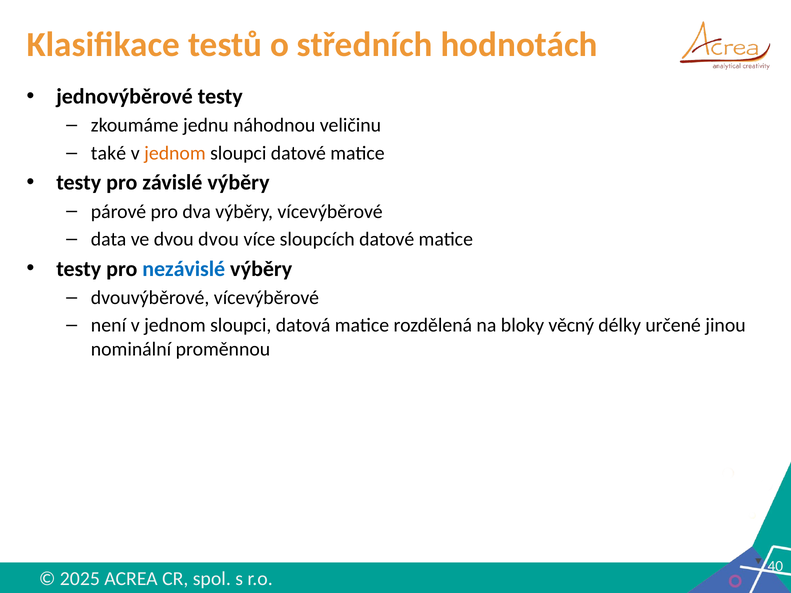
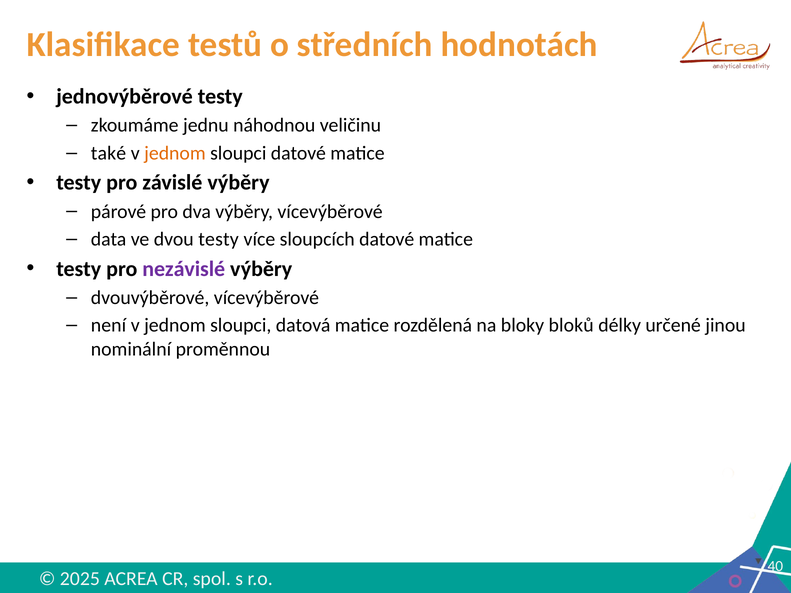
dvou dvou: dvou -> testy (219, 239)
nezávislé colour: blue -> purple (184, 269)
věcný: věcný -> bloků (571, 325)
